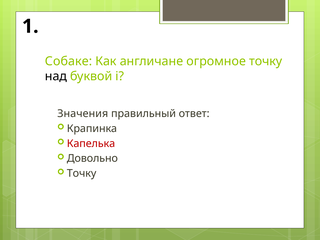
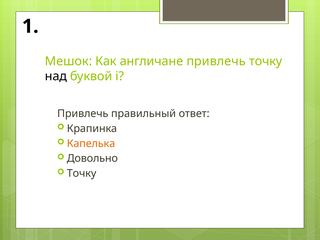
Собаке: Собаке -> Мешок (69, 61)
англичане огромное: огромное -> привлечь (216, 61)
Значения: Значения -> Привлечь (83, 114)
Капелька colour: red -> orange (91, 143)
